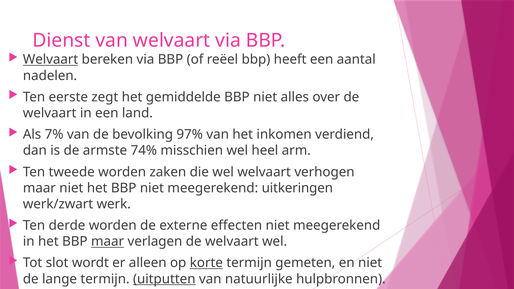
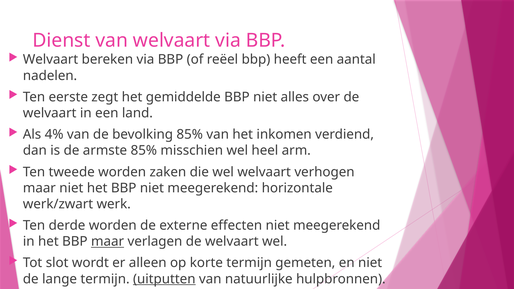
Welvaart underline: present -> none (51, 60)
7%: 7% -> 4% (54, 135)
bevolking 97%: 97% -> 85% (190, 135)
armste 74%: 74% -> 85% (144, 151)
uitkeringen: uitkeringen -> horizontale (297, 188)
korte underline: present -> none (206, 263)
